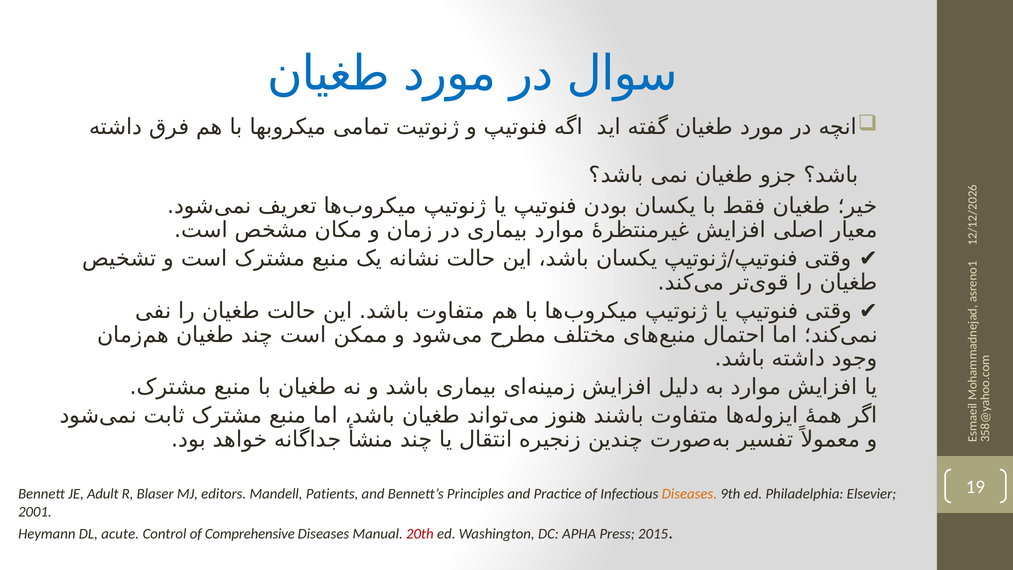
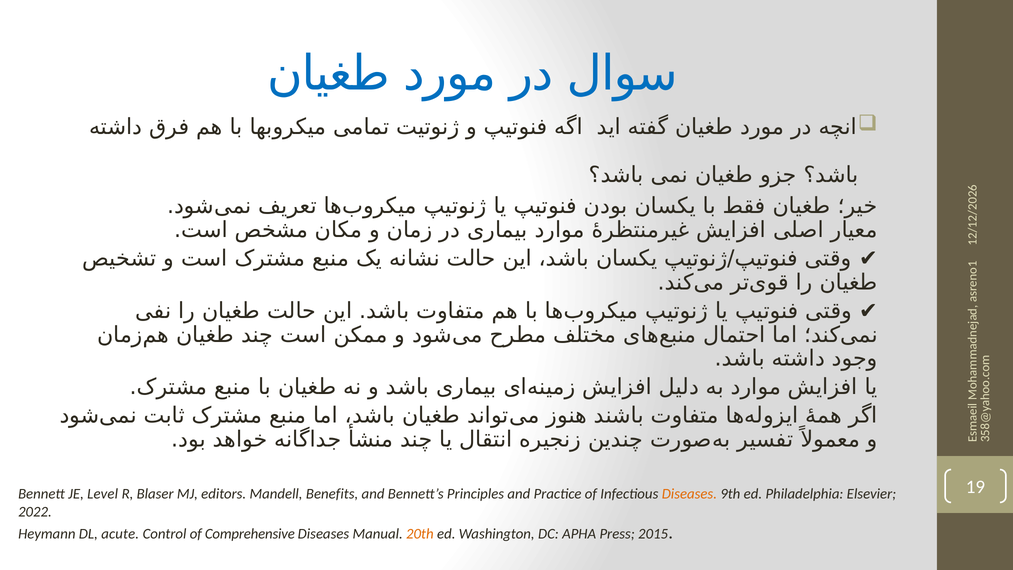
Adult: Adult -> Level (103, 494)
Patients: Patients -> Benefits (332, 494)
2001: 2001 -> 2022 (35, 512)
20th colour: red -> orange (420, 534)
